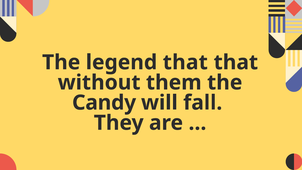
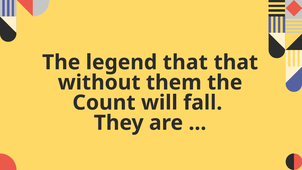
Candy: Candy -> Count (104, 103)
